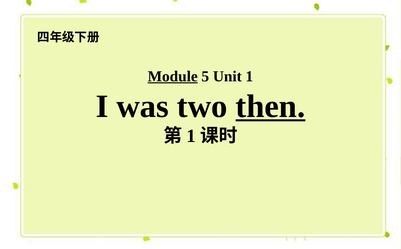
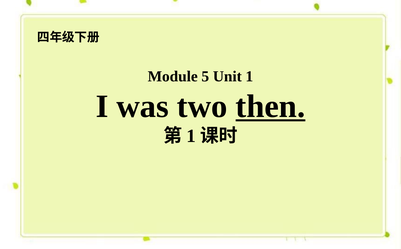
Module underline: present -> none (173, 76)
